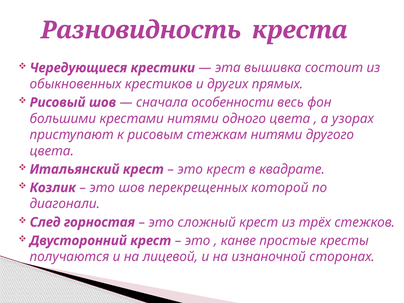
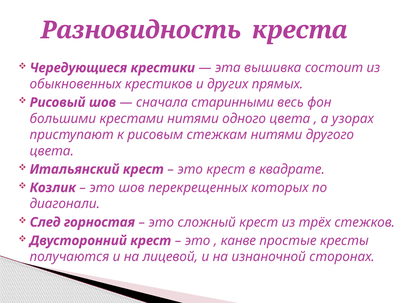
особенности: особенности -> старинными (233, 102)
которой: которой -> которых (280, 188)
